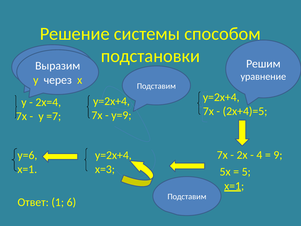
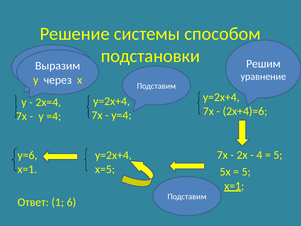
2х+4)=5: 2х+4)=5 -> 2х+4)=6 (245, 111)
у=9: у=9 -> у=4 (121, 115)
=7: =7 -> =4 (54, 116)
9: 9 -> 5 (278, 155)
х=3: х=3 -> х=5 (105, 169)
